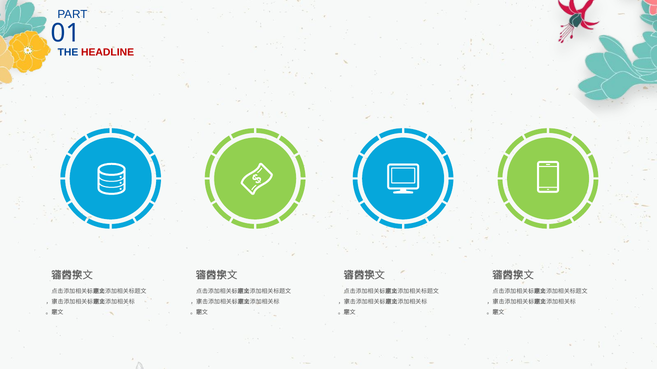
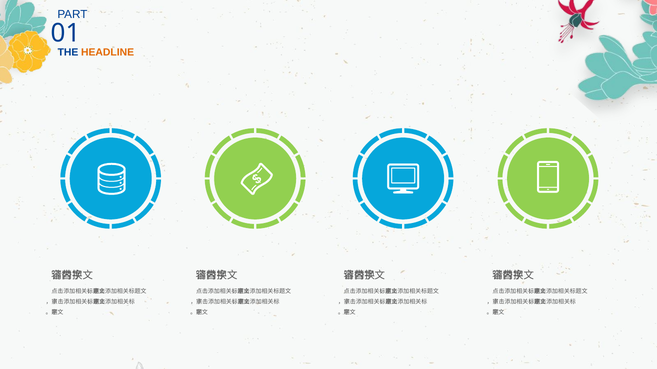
HEADLINE colour: red -> orange (108, 52)
